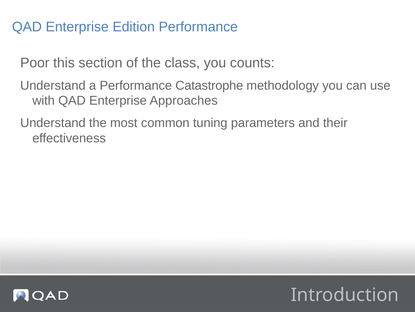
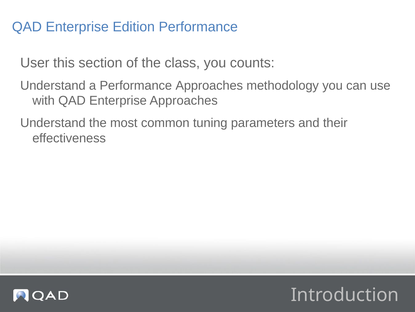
Poor: Poor -> User (35, 63)
Performance Catastrophe: Catastrophe -> Approaches (209, 85)
